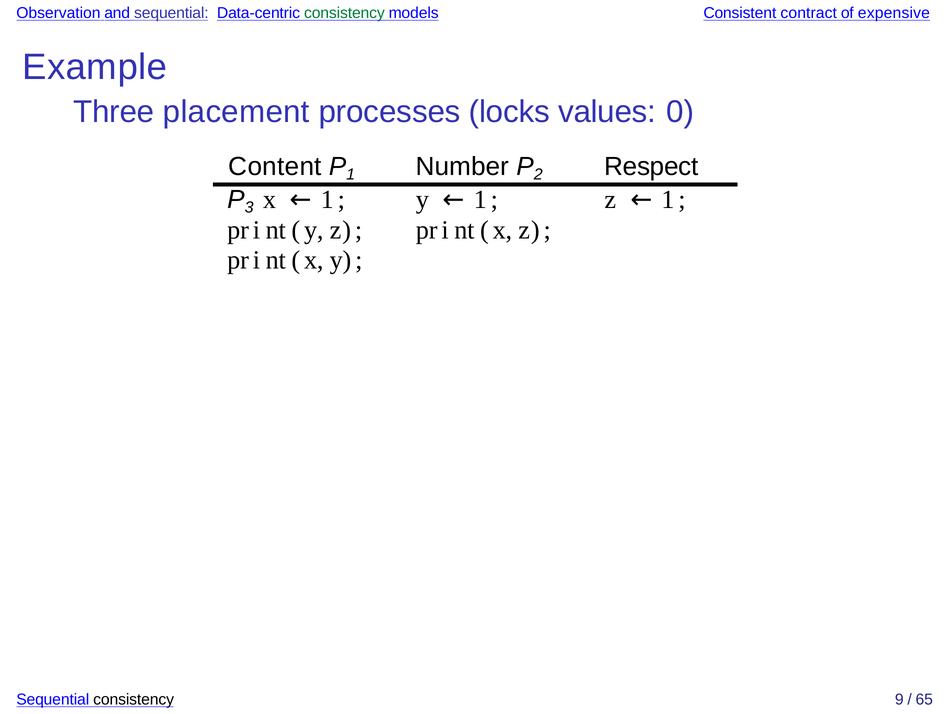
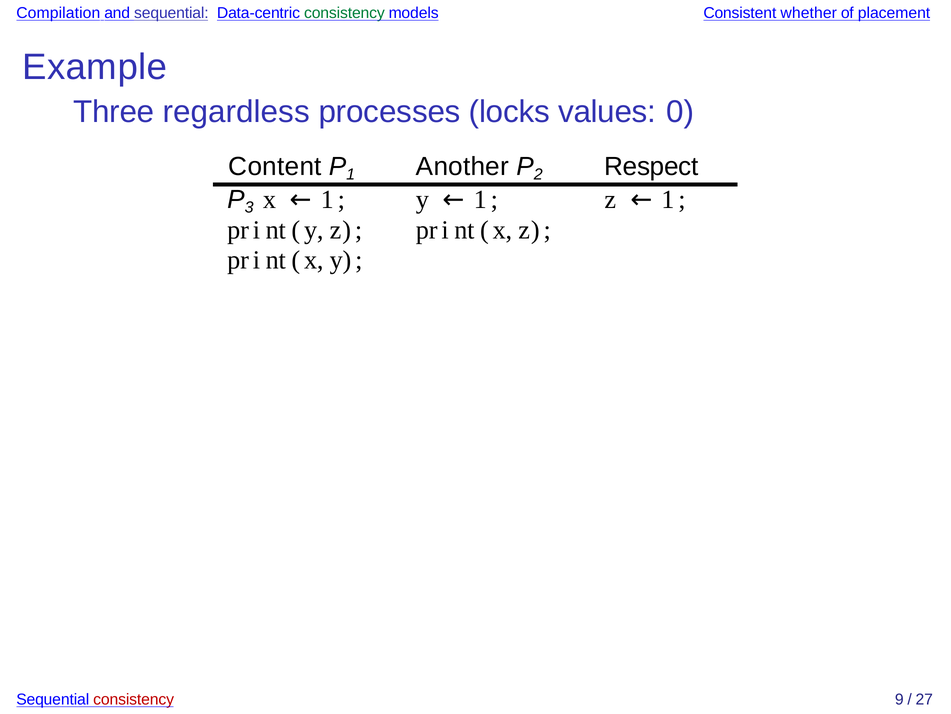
Observation: Observation -> Compilation (58, 13)
contract: contract -> whether (809, 13)
expensive: expensive -> placement (894, 13)
placement: placement -> regardless (236, 112)
Number: Number -> Another (462, 167)
consistency colour: black -> red (134, 700)
65: 65 -> 27 (924, 700)
